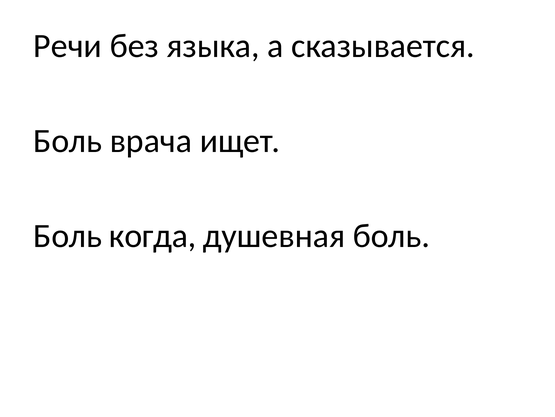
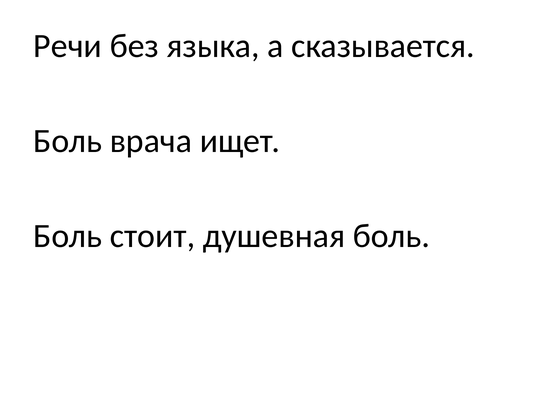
когда: когда -> стоит (152, 236)
